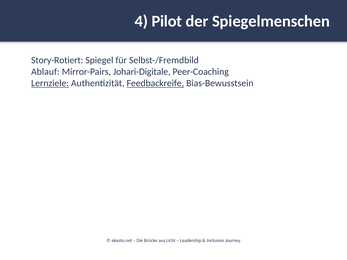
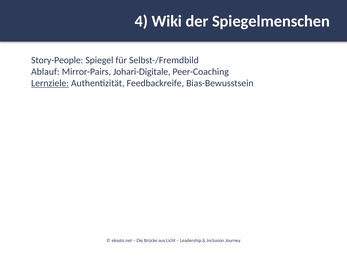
Pilot: Pilot -> Wiki (167, 21)
Story-Rotiert: Story-Rotiert -> Story-People (57, 60)
Feedbackreife underline: present -> none (155, 83)
